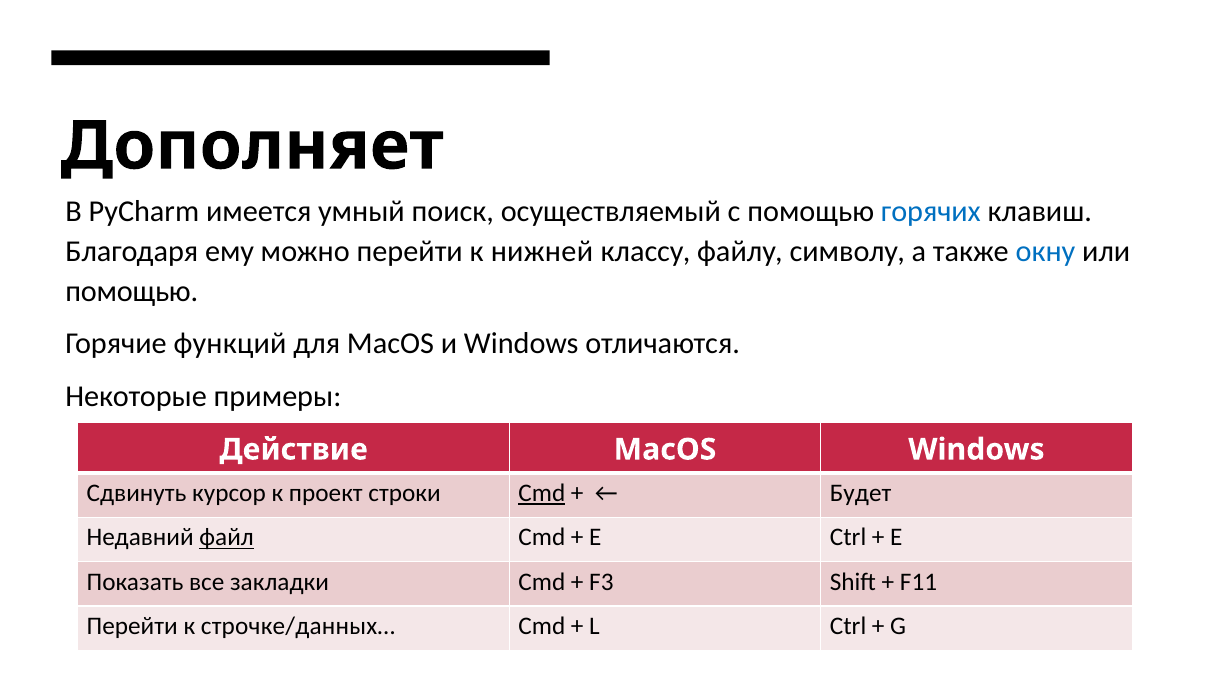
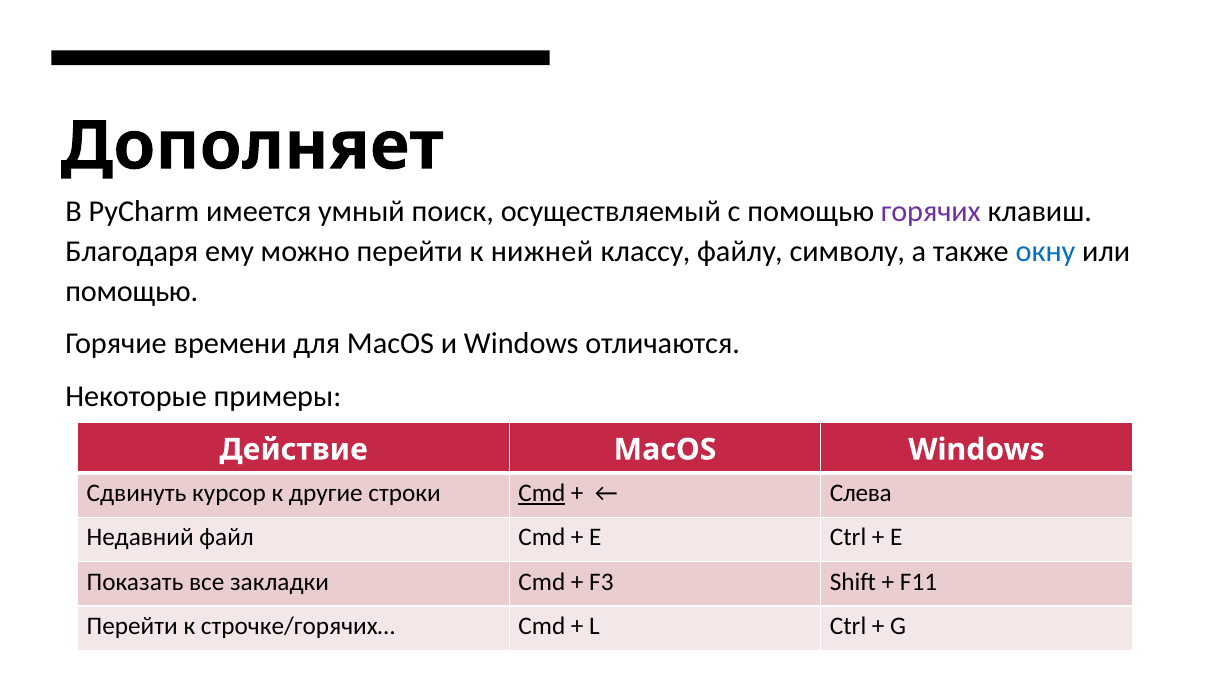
горячих colour: blue -> purple (931, 211)
функций: функций -> времени (230, 343)
проект: проект -> другие (326, 493)
Будет: Будет -> Слева (861, 493)
файл underline: present -> none (227, 537)
строчке/данных…: строчке/данных… -> строчке/горячих… (298, 626)
